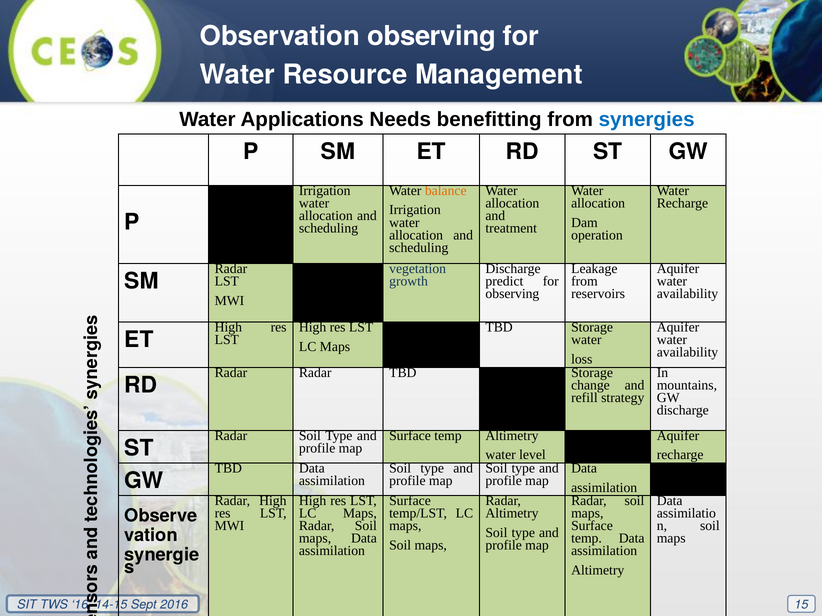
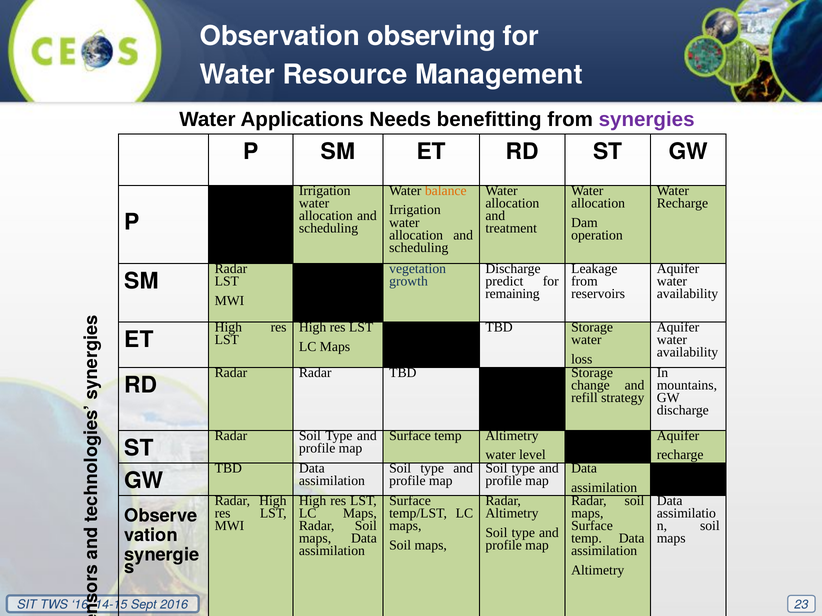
synergies colour: blue -> purple (647, 120)
observing: observing -> remaining (512, 294)
15: 15 -> 23 (801, 605)
